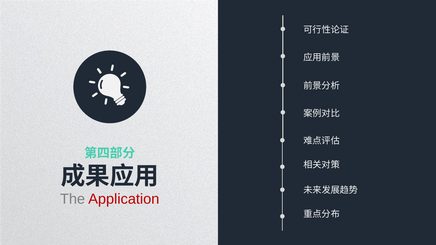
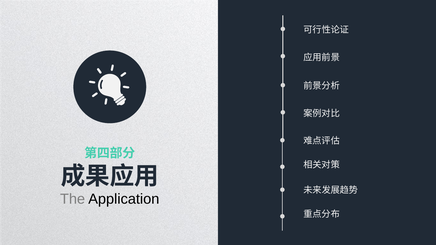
Application colour: red -> black (124, 199)
